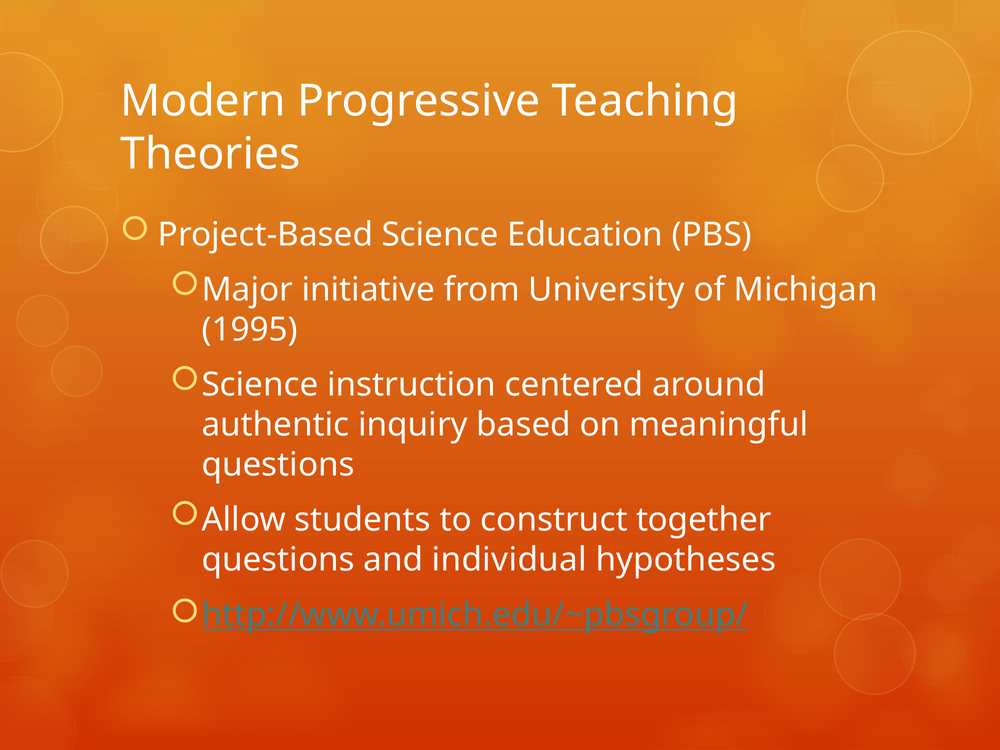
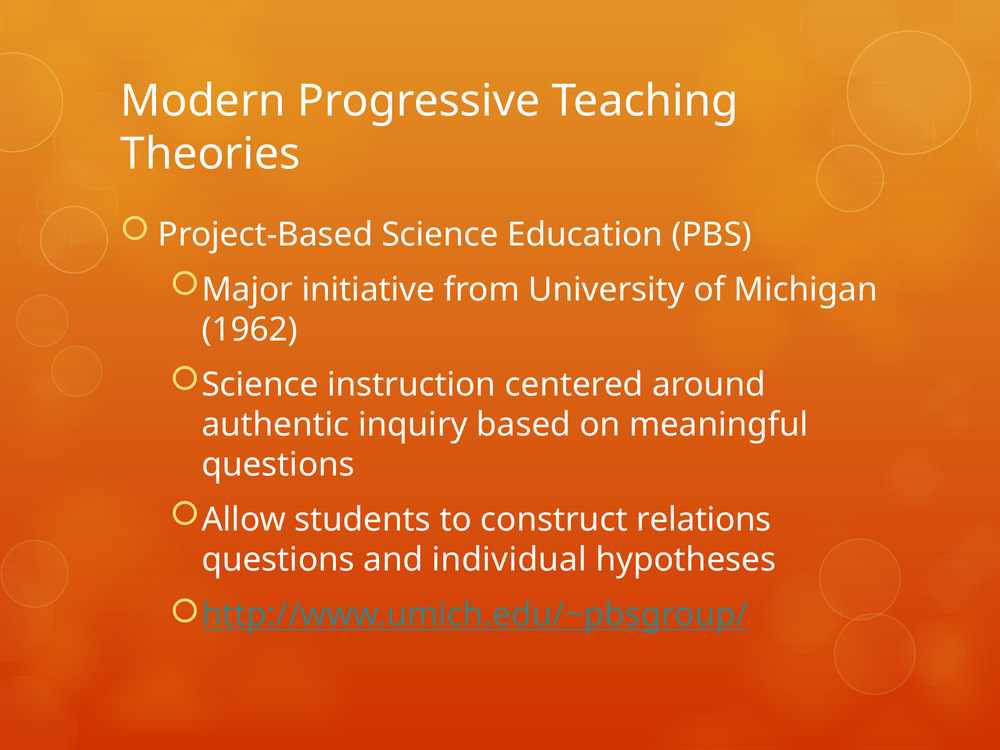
1995: 1995 -> 1962 (250, 330)
together: together -> relations (704, 520)
